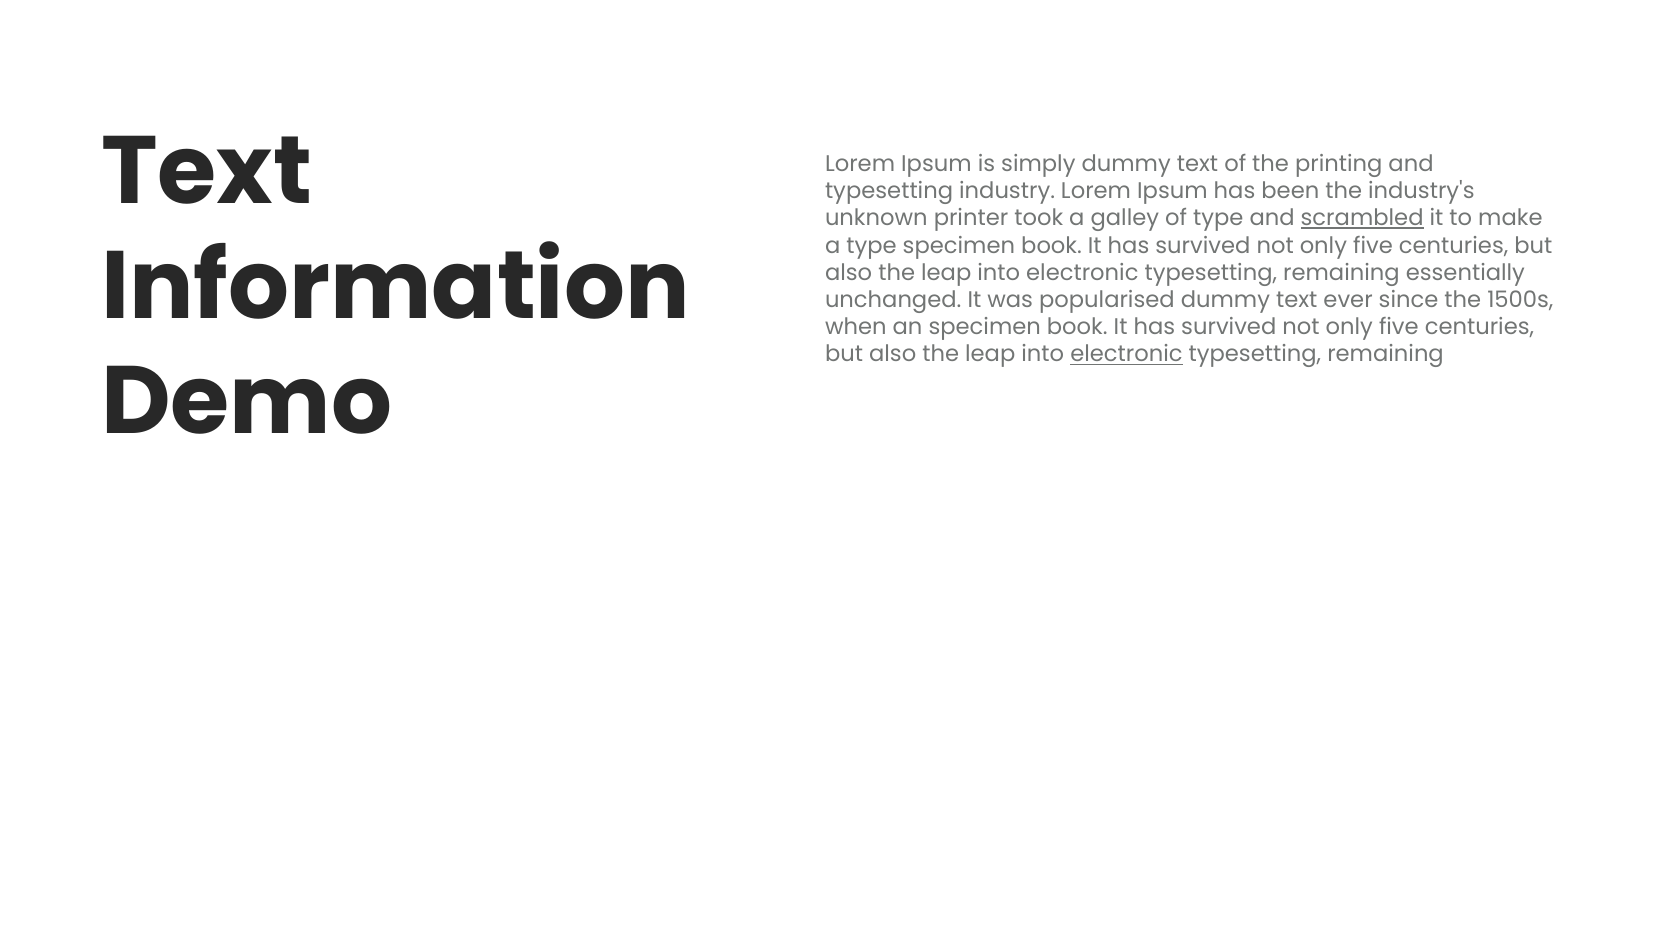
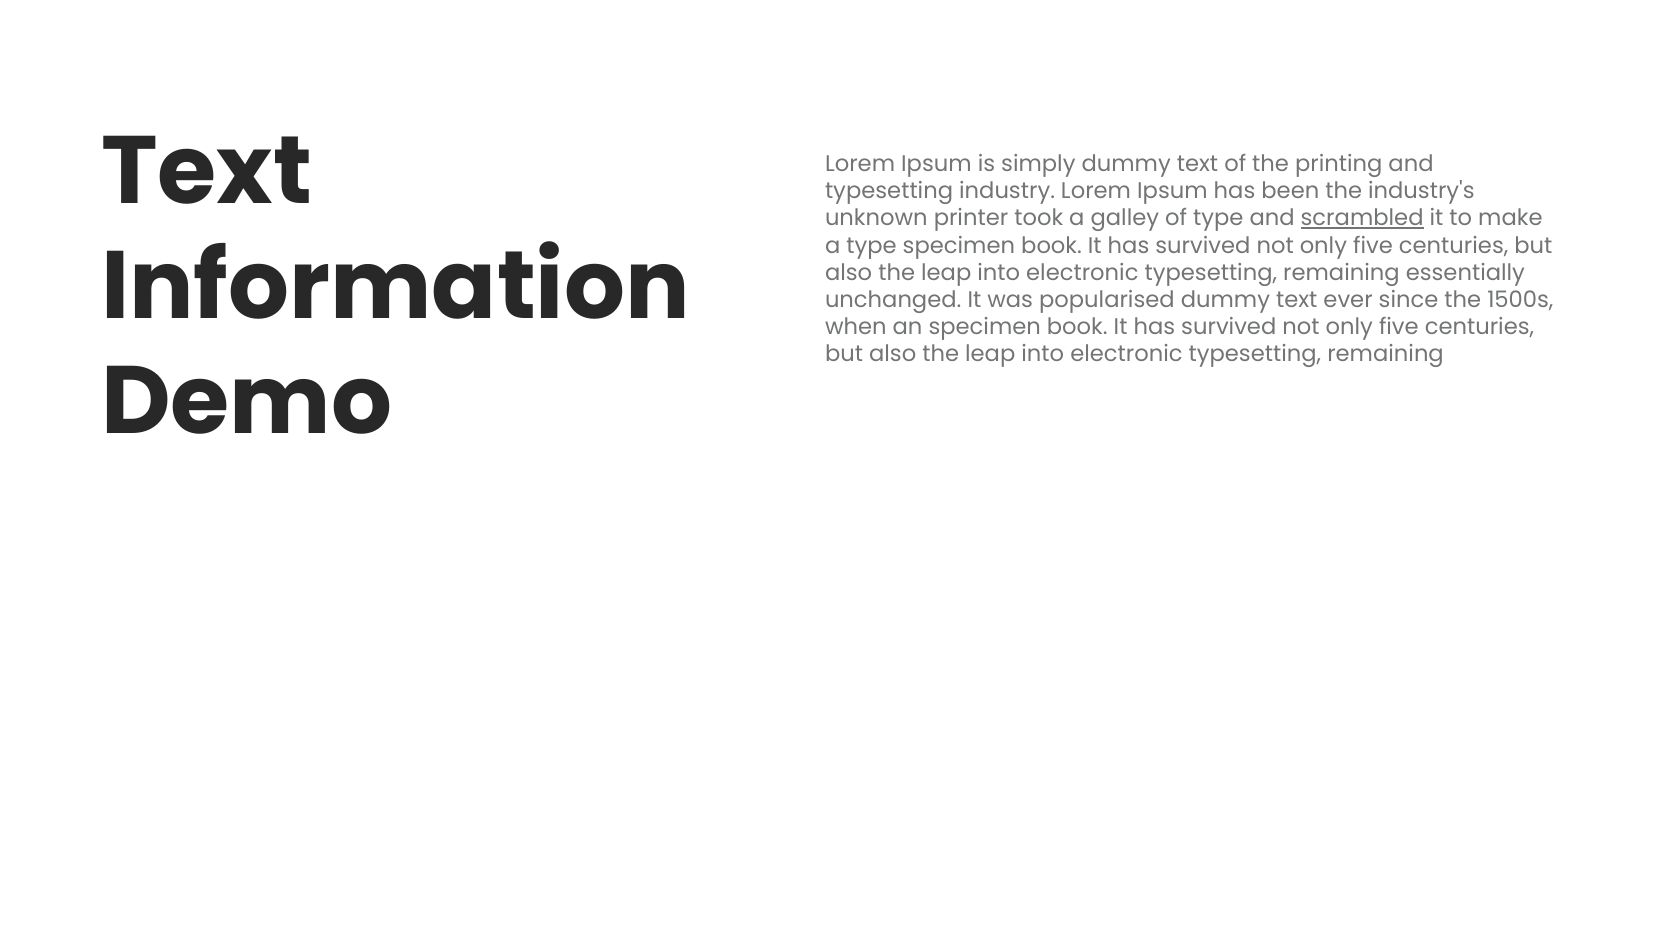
electronic underline: present -> none (1126, 354)
